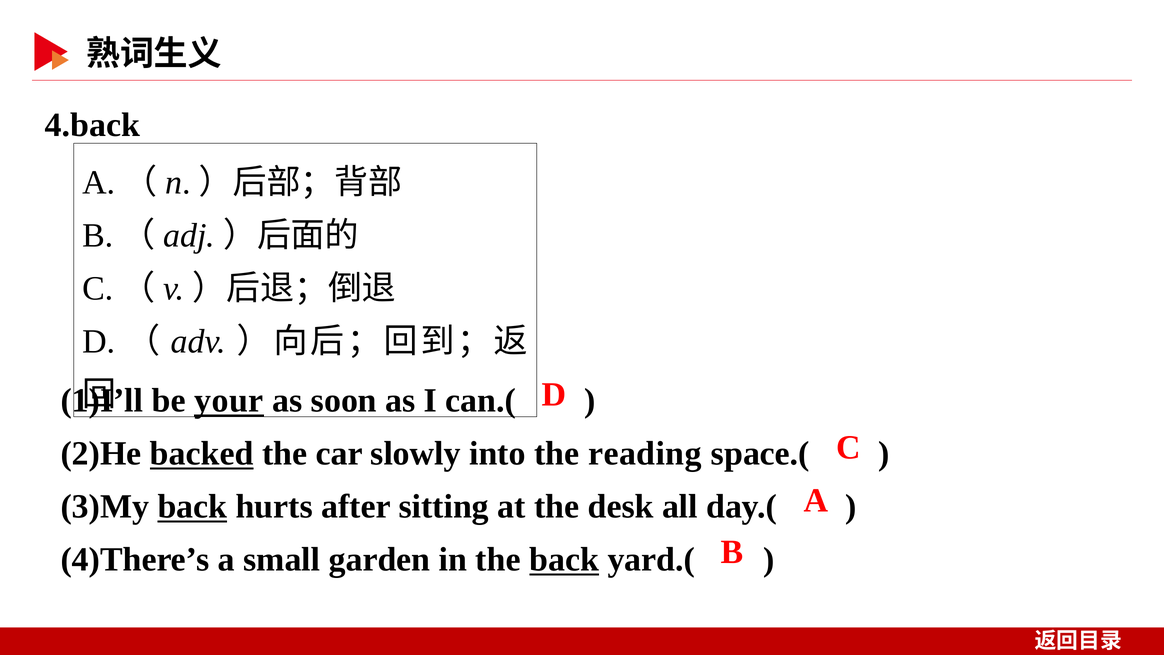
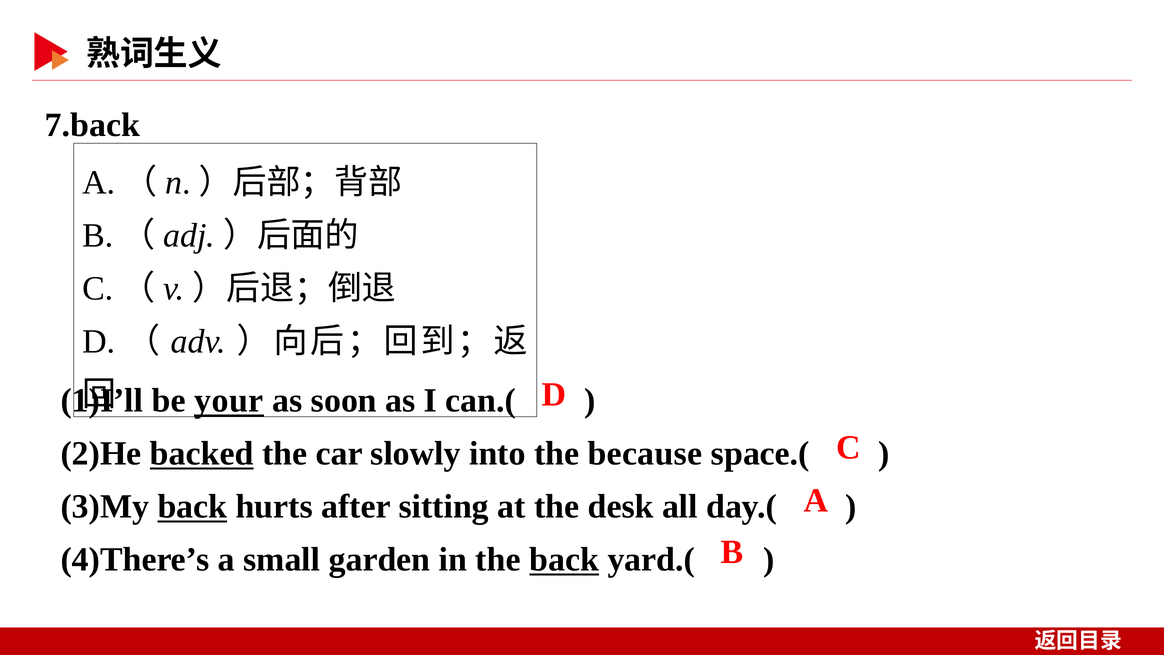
4.back: 4.back -> 7.back (92, 125)
reading: reading -> because (645, 453)
